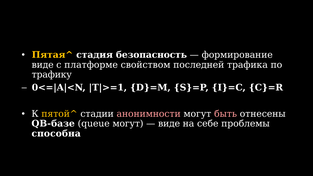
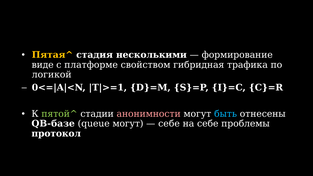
безопасность: безопасность -> несколькими (151, 55)
последней: последней -> гибридная (199, 65)
трафику: трафику -> логикой (52, 75)
пятой^ colour: yellow -> light green (59, 114)
быть colour: pink -> light blue (226, 114)
виде: виде -> себе (169, 124)
способна: способна -> протокол (56, 134)
